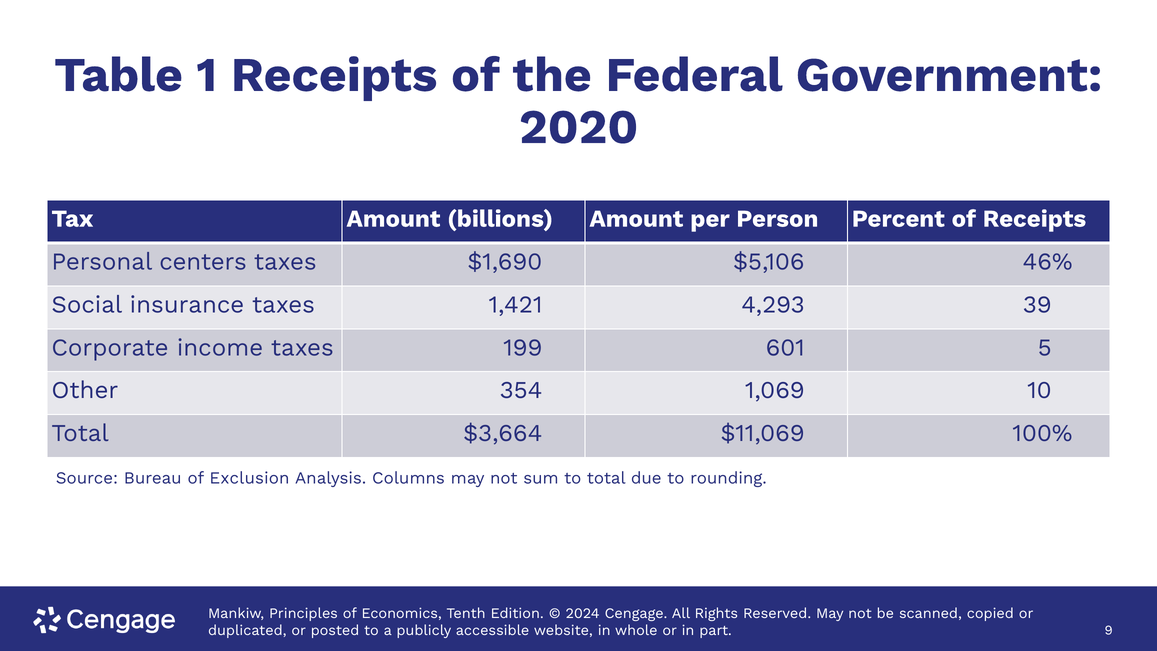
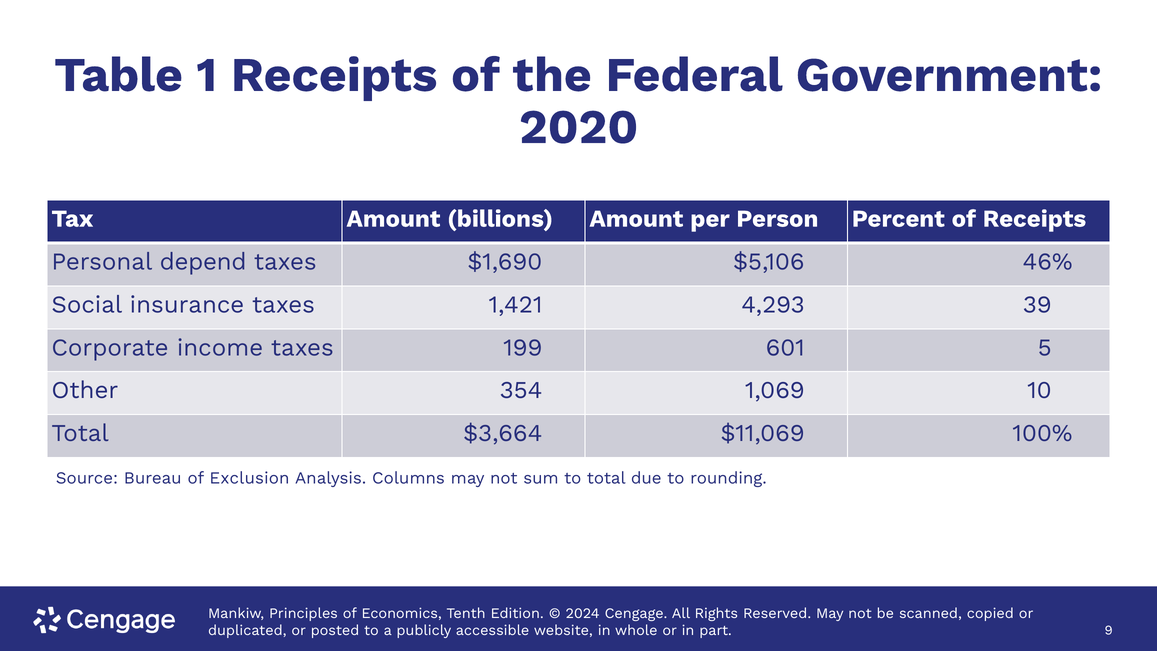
centers: centers -> depend (203, 262)
